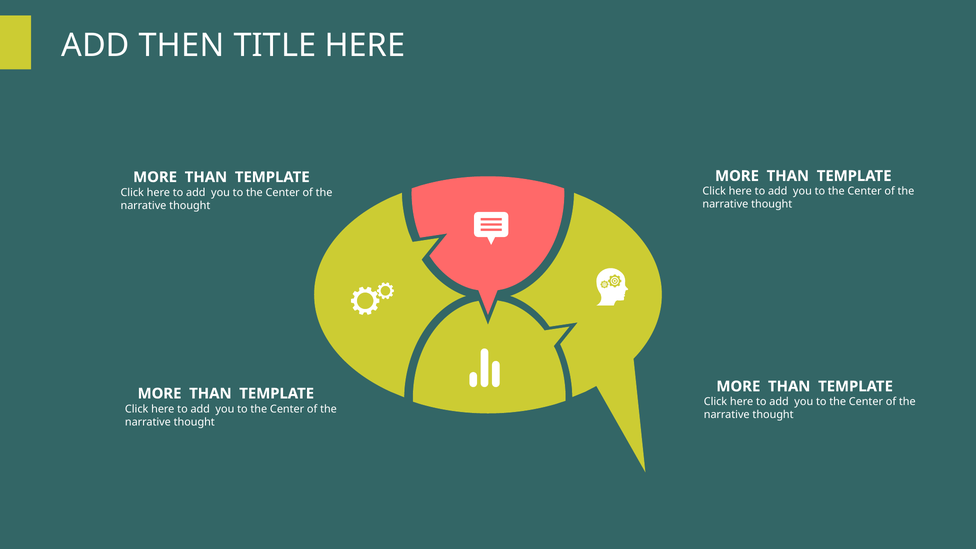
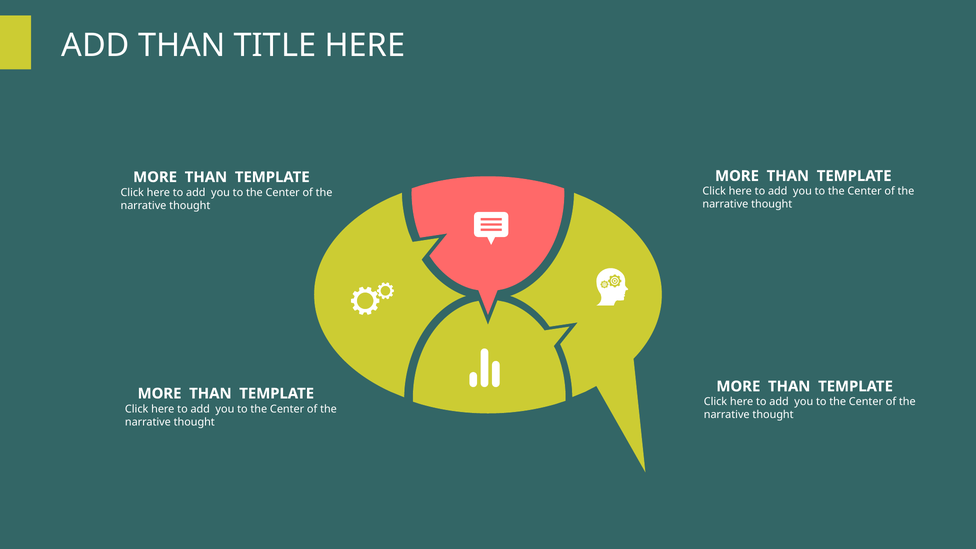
ADD THEN: THEN -> THAN (182, 45)
